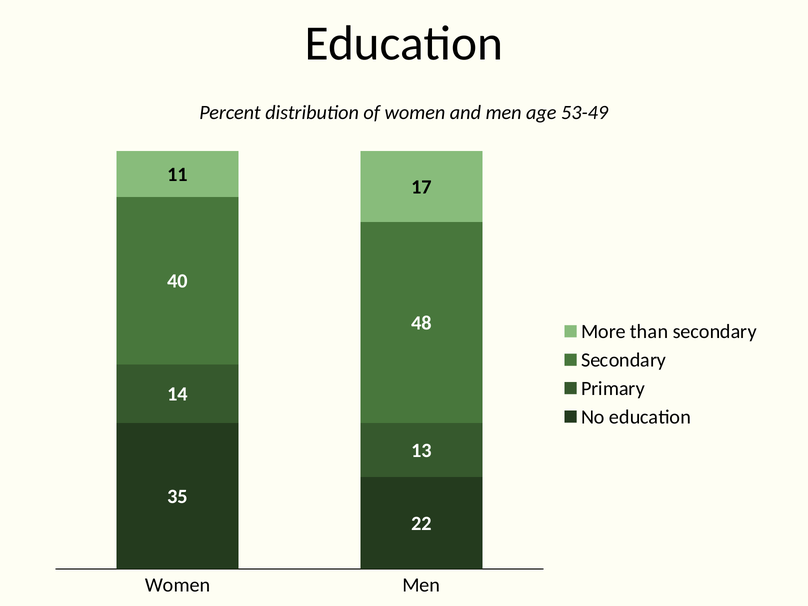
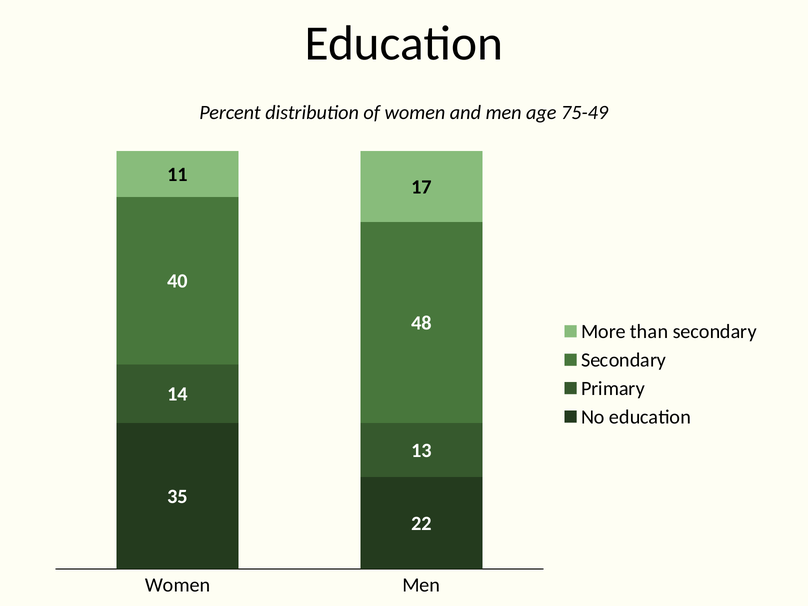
53-49: 53-49 -> 75-49 (585, 113)
